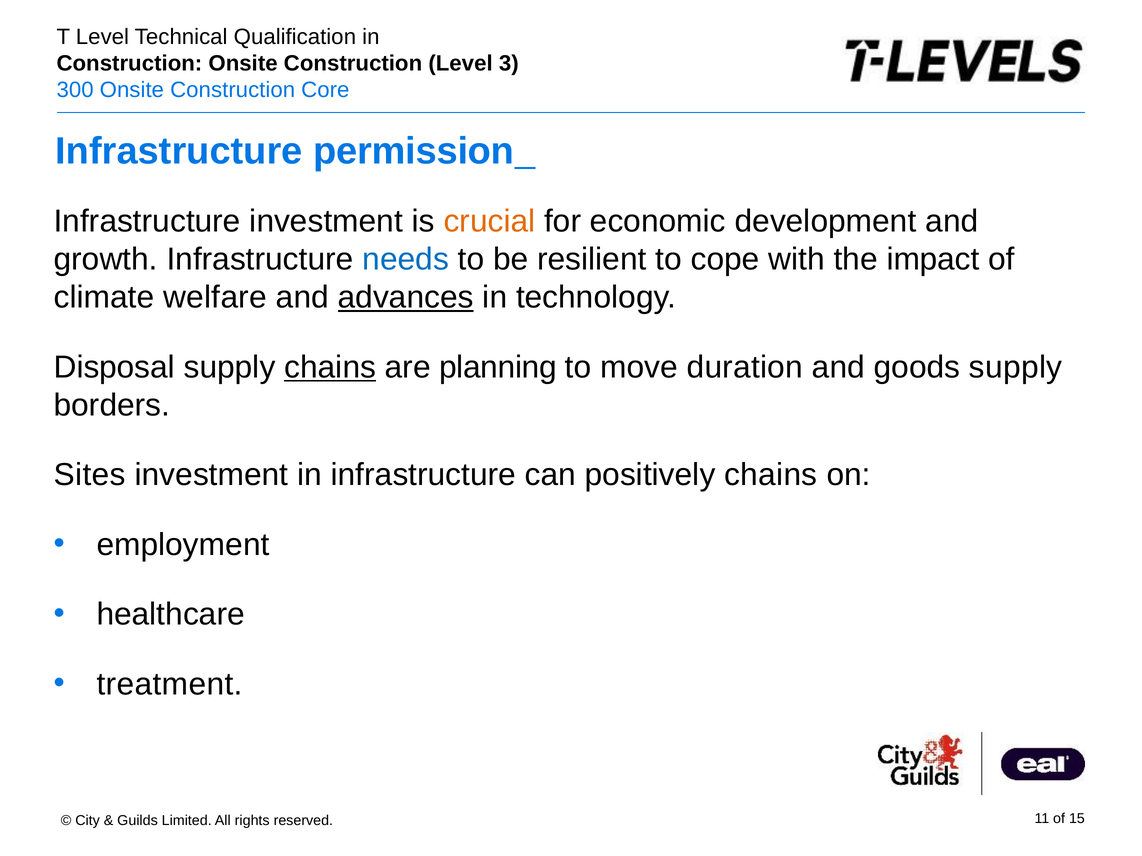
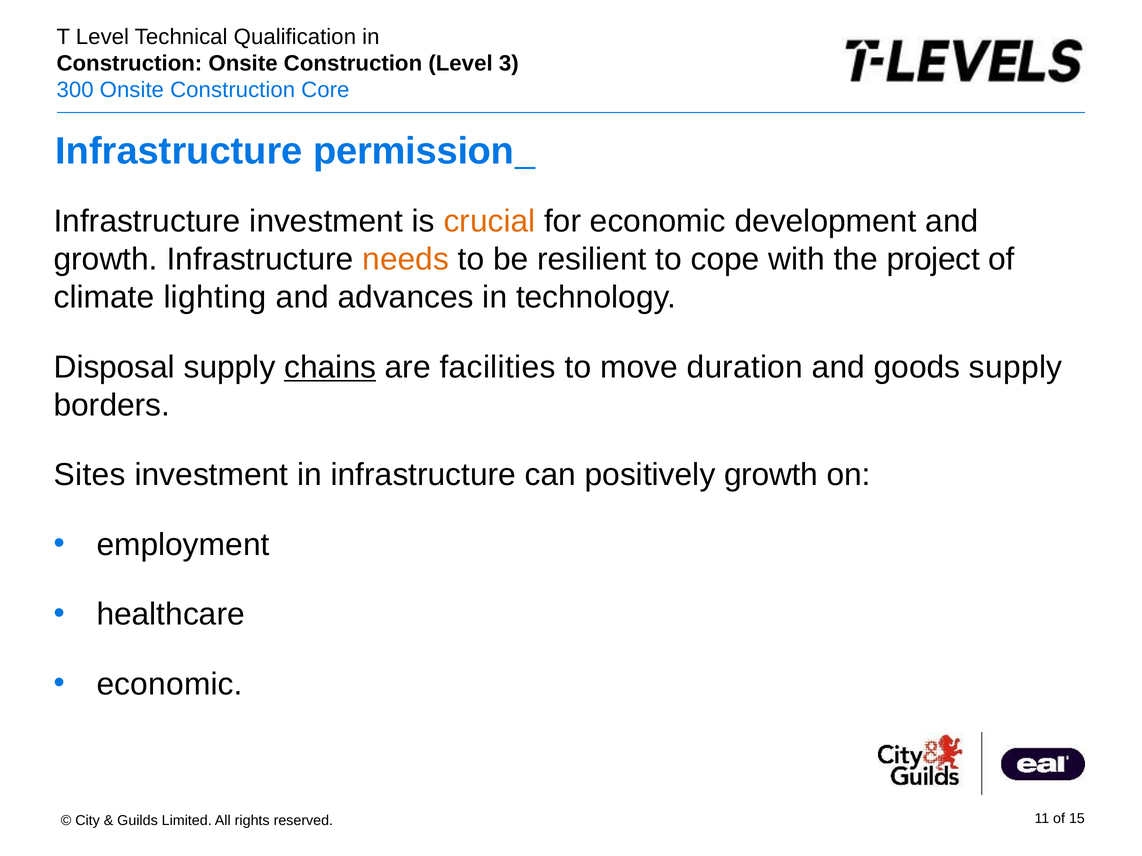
needs colour: blue -> orange (406, 259)
impact: impact -> project (933, 259)
welfare: welfare -> lighting (215, 298)
advances underline: present -> none (406, 298)
planning: planning -> facilities (498, 367)
positively chains: chains -> growth (771, 475)
treatment: treatment -> economic (170, 685)
